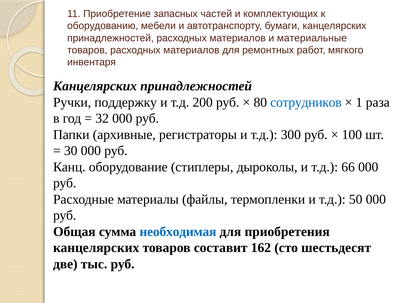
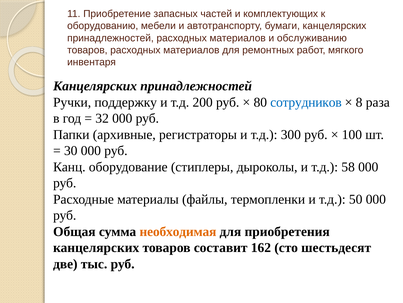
материальные: материальные -> обслуживанию (312, 38)
1: 1 -> 8 (359, 102)
66: 66 -> 58 (348, 167)
необходимая colour: blue -> orange (178, 231)
